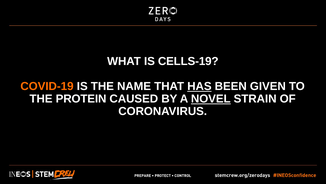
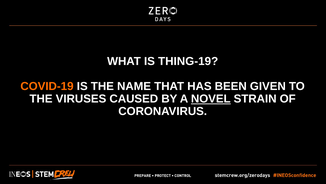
CELLS-19: CELLS-19 -> THING-19 (188, 61)
HAS underline: present -> none (199, 86)
PROTEIN: PROTEIN -> VIRUSES (81, 99)
